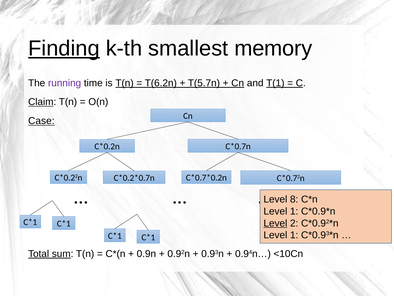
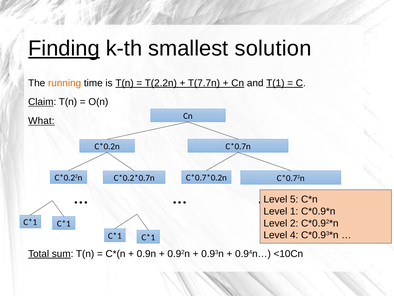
memory: memory -> solution (273, 48)
running colour: purple -> orange (65, 83)
T(6.2n: T(6.2n -> T(2.2n (161, 83)
T(5.7n: T(5.7n -> T(7.7n (204, 83)
Case: Case -> What (41, 121)
8: 8 -> 5 (294, 199)
Level underline: present -> none (275, 223)
1: 1 -> 4 (294, 235)
